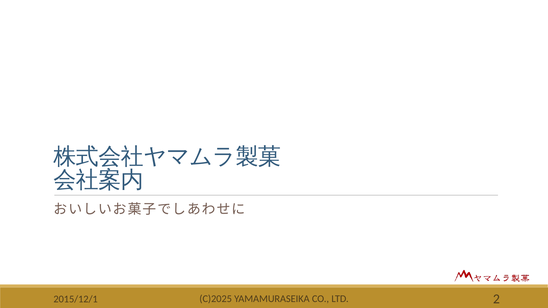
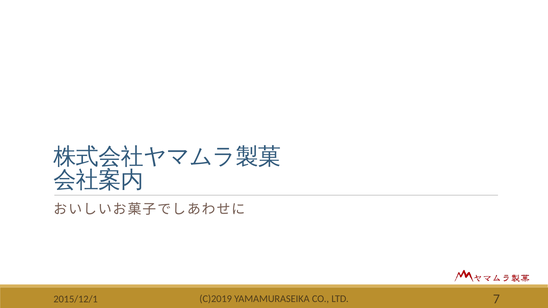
C)2025: C)2025 -> C)2019 (216, 299)
2: 2 -> 7 (496, 299)
